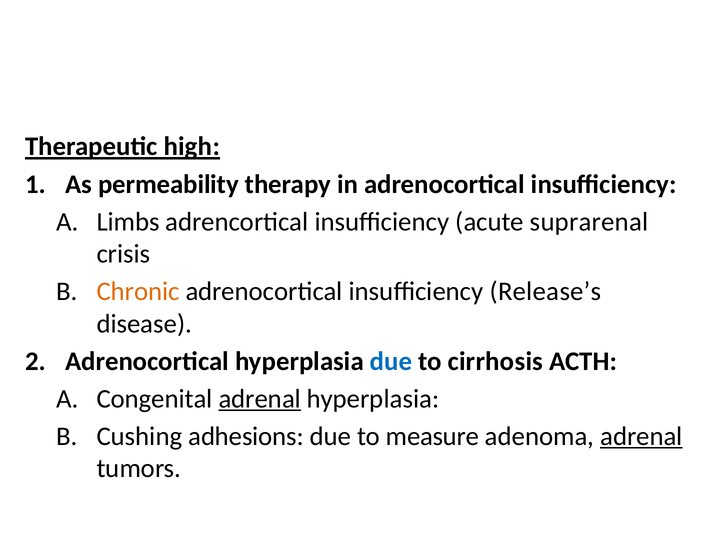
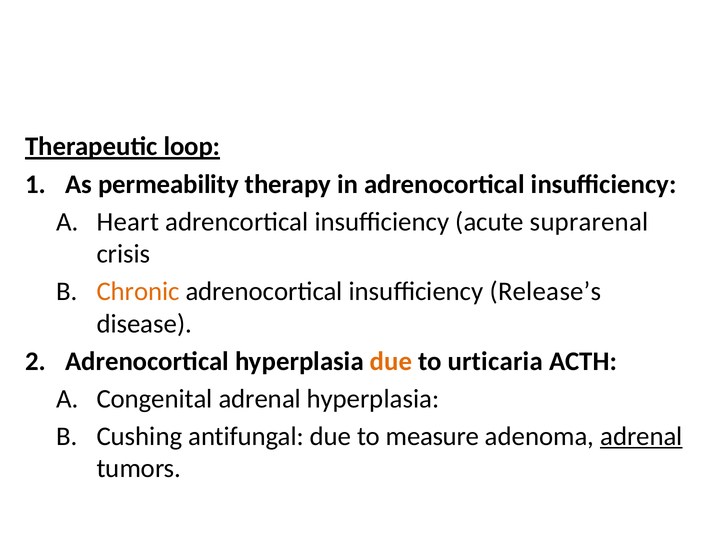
high: high -> loop (192, 147)
Limbs: Limbs -> Heart (128, 222)
due colour: blue -> orange (391, 361)
cirrhosis: cirrhosis -> urticaria (495, 361)
adrenal underline: present -> none (260, 399)
adhesions: adhesions -> antifungal (246, 437)
